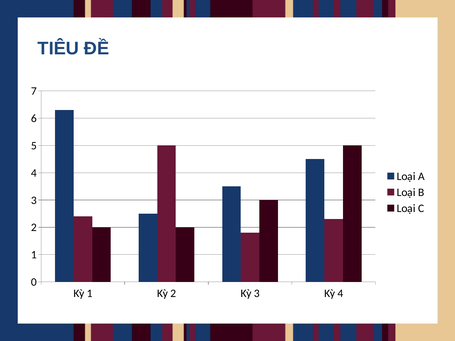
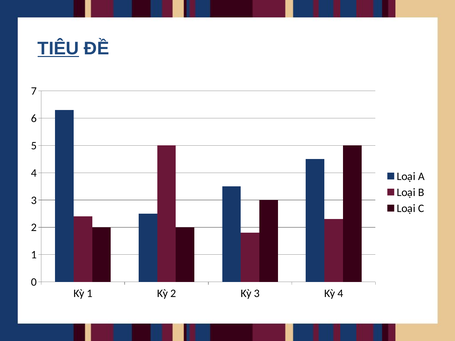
TIÊU underline: none -> present (58, 49)
